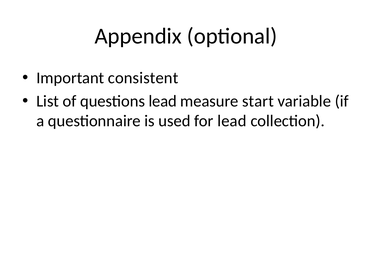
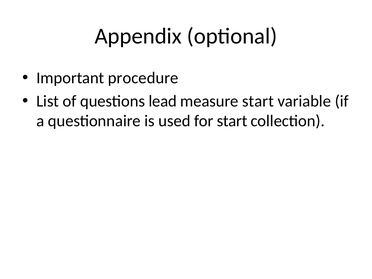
consistent: consistent -> procedure (143, 78)
for lead: lead -> start (232, 121)
